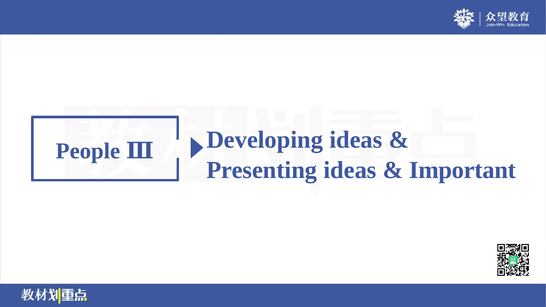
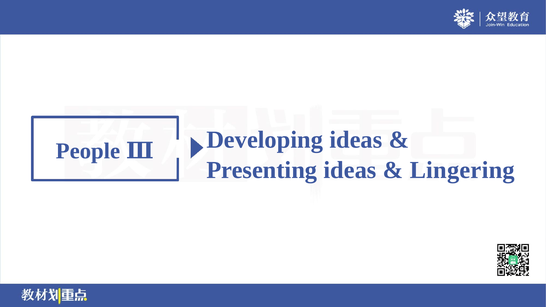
Important: Important -> Lingering (462, 170)
